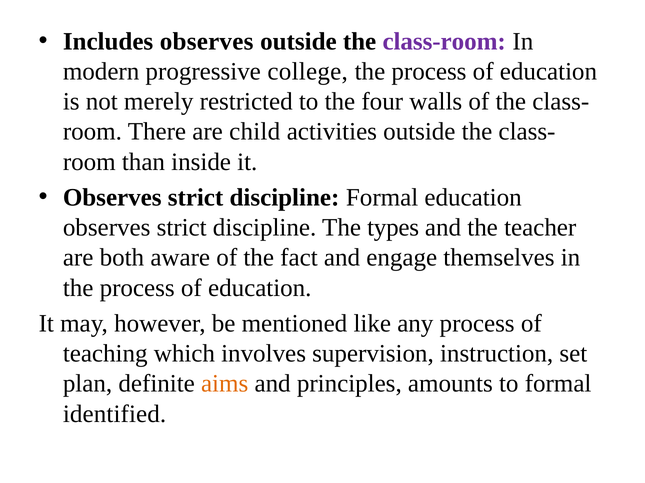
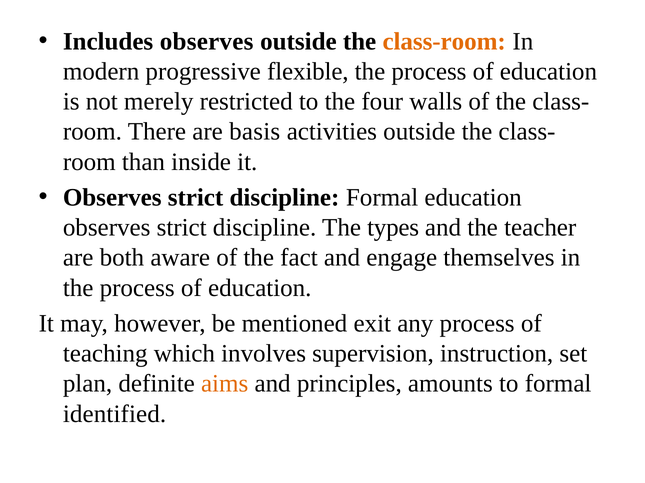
class-room colour: purple -> orange (444, 42)
college: college -> flexible (308, 72)
child: child -> basis (255, 132)
like: like -> exit (372, 324)
